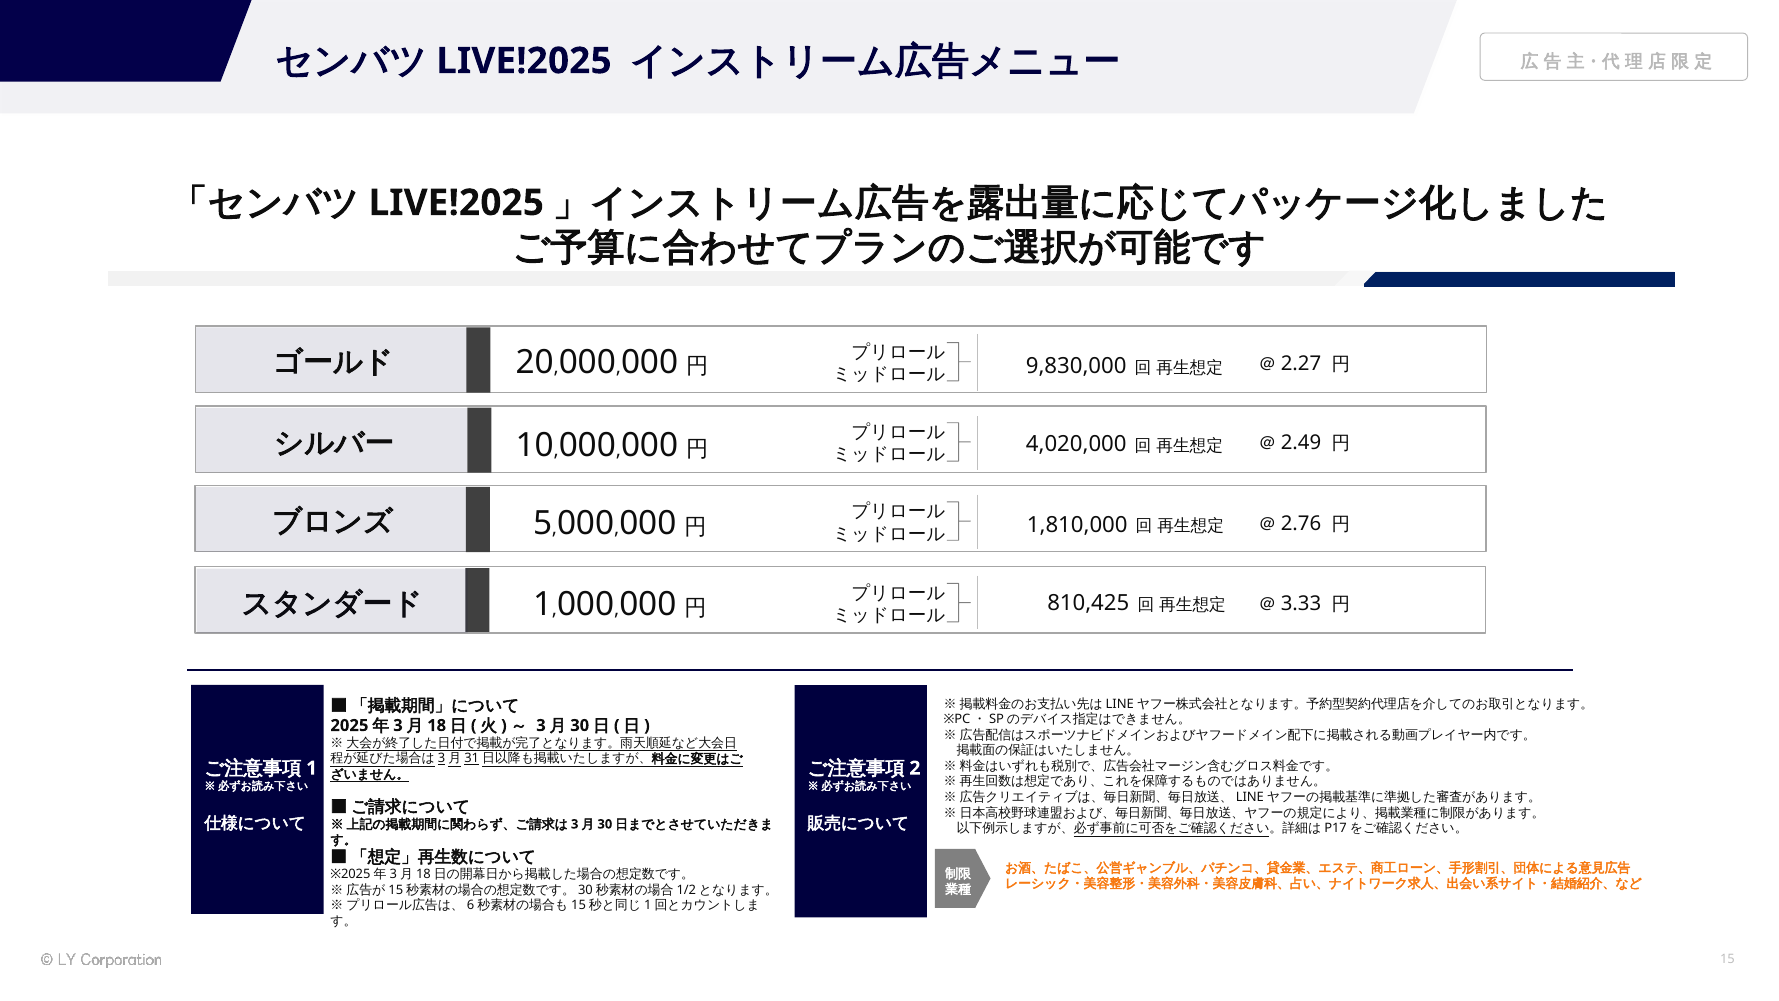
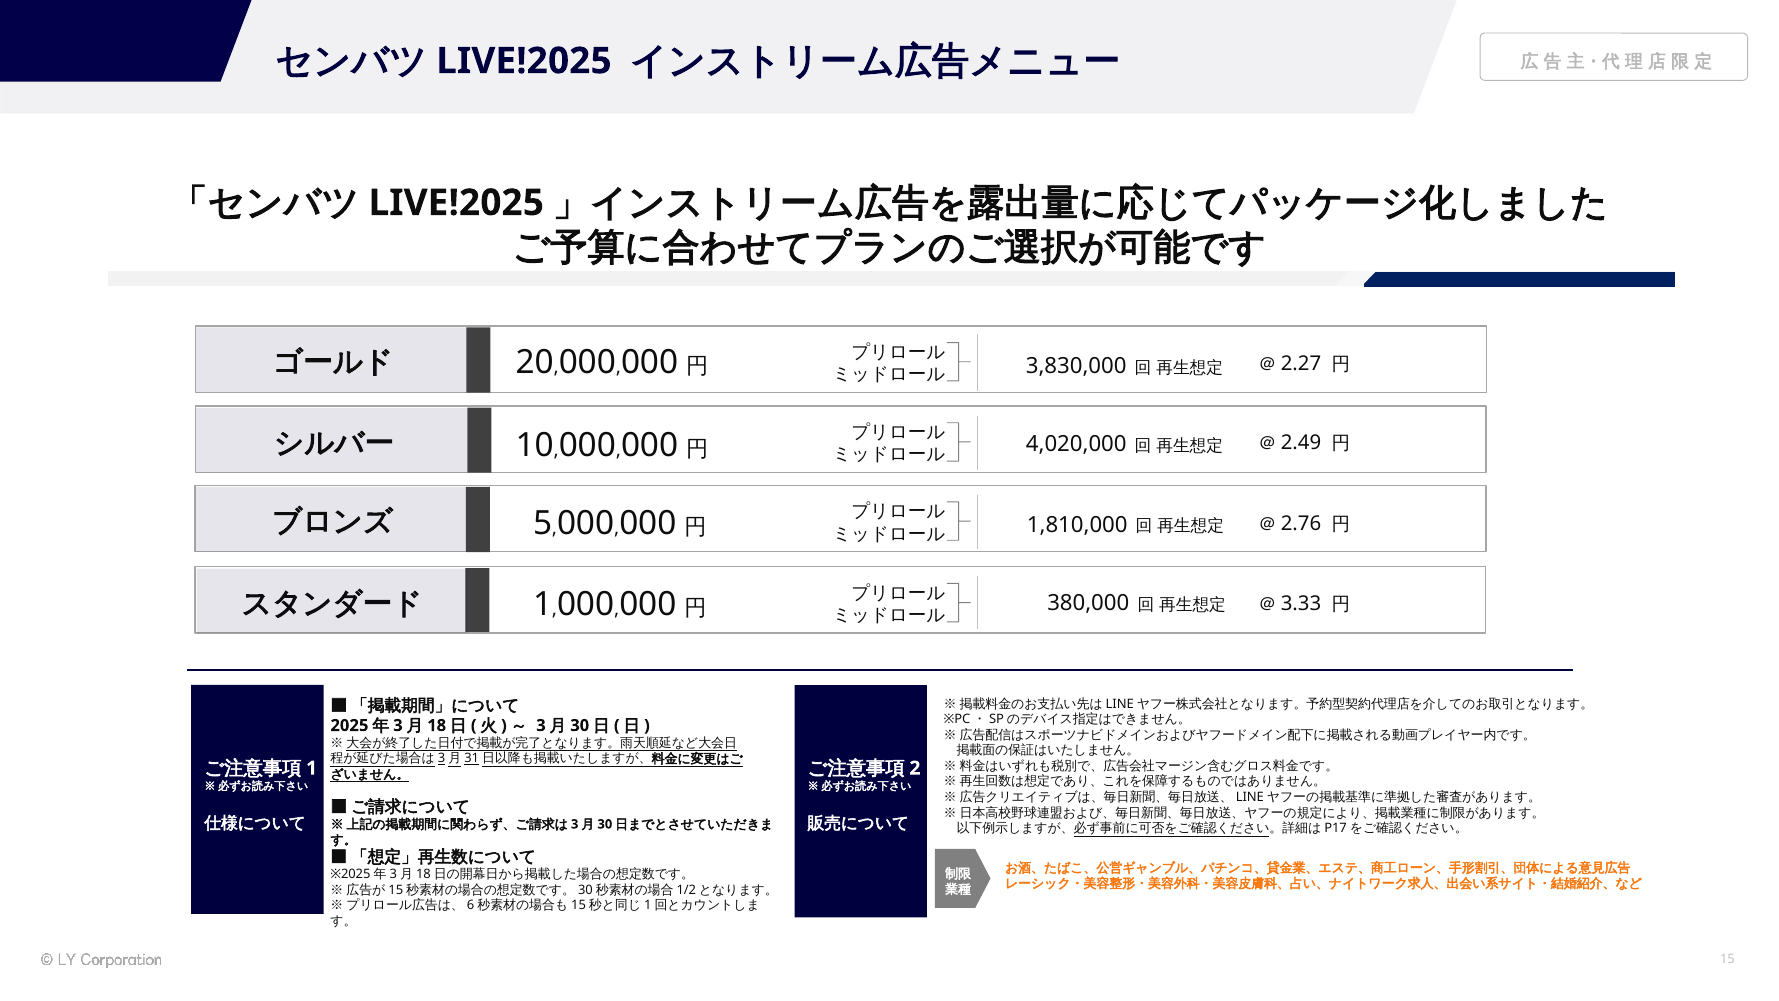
9,830,000: 9,830,000 -> 3,830,000 (1076, 366)
810,425: 810,425 -> 380,000 (1088, 603)
